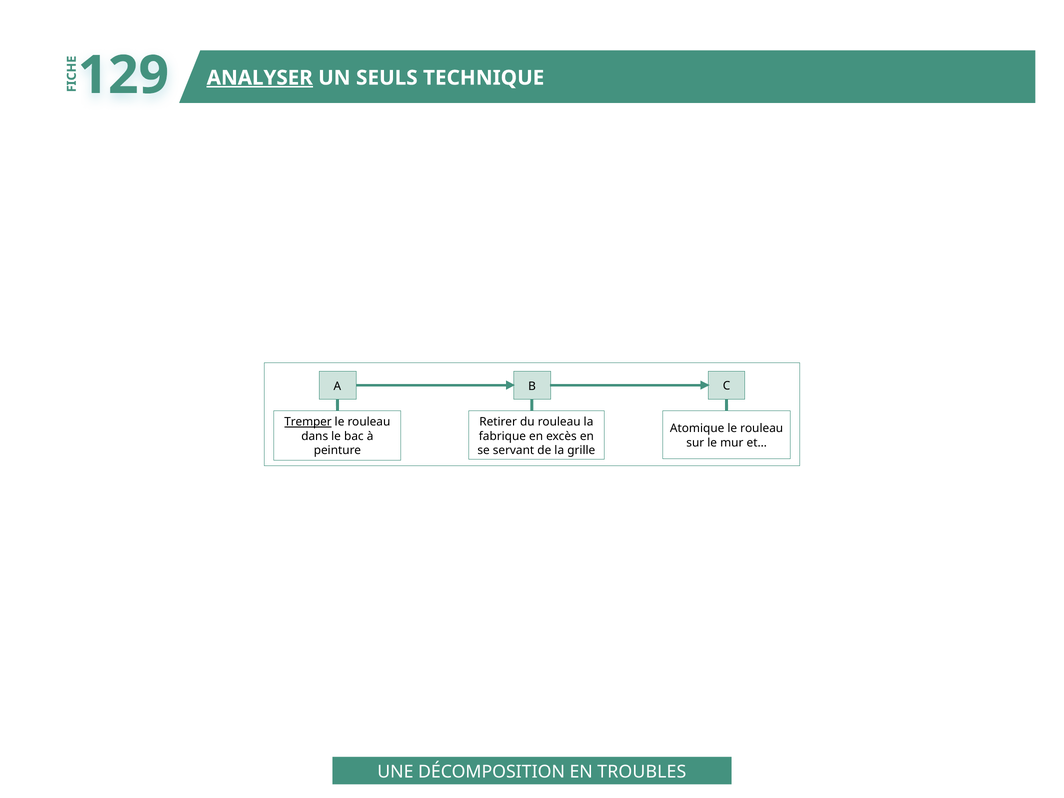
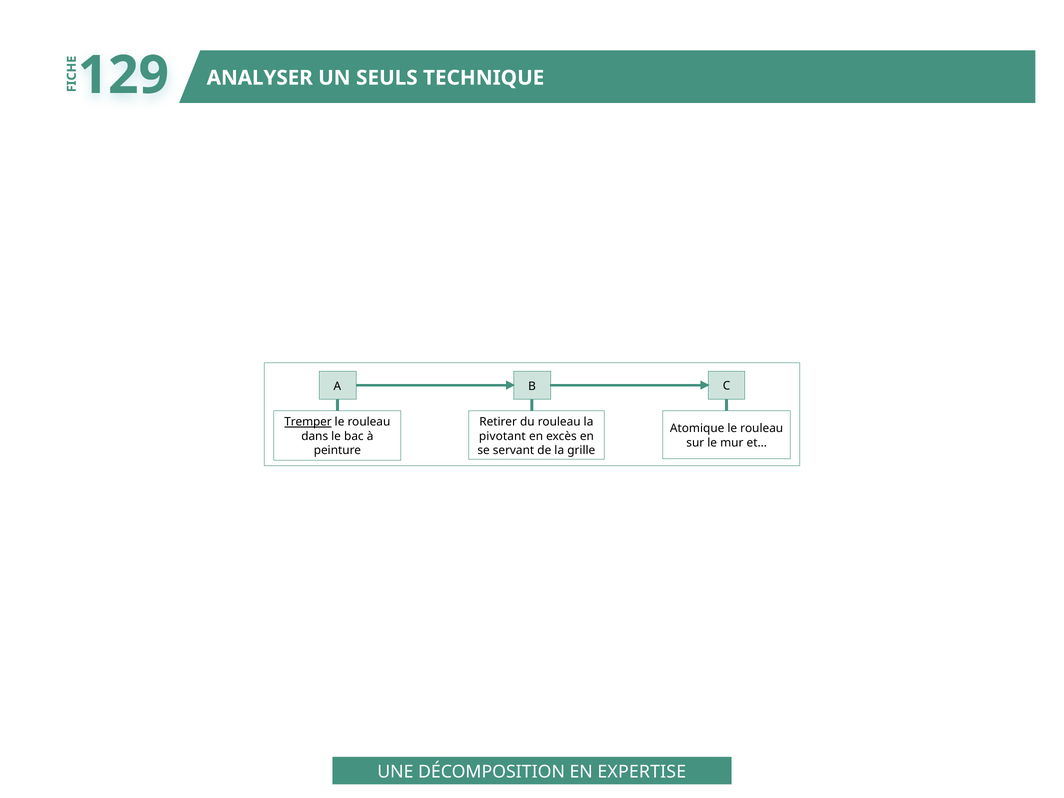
ANALYSER underline: present -> none (260, 78)
fabrique: fabrique -> pivotant (502, 436)
TROUBLES: TROUBLES -> EXPERTISE (642, 772)
